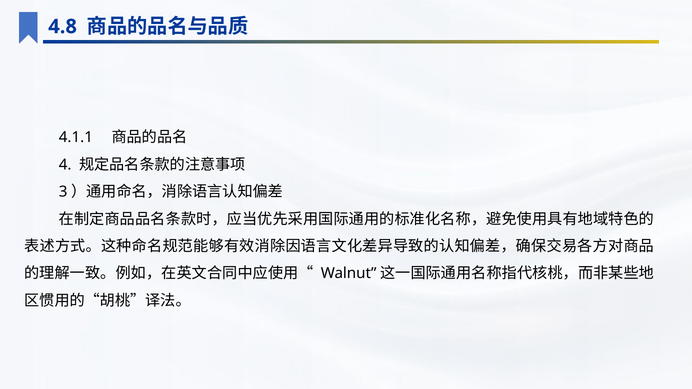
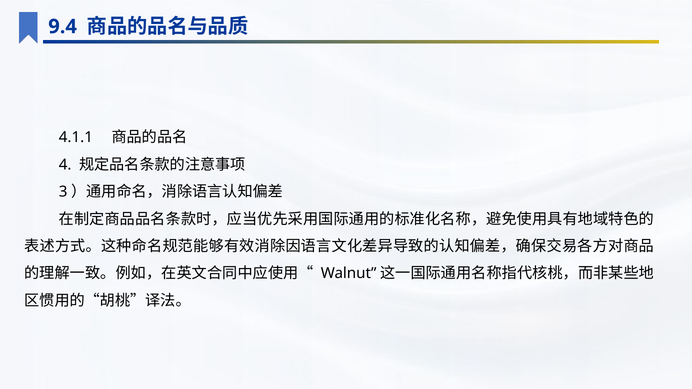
4.8: 4.8 -> 9.4 (63, 27)
